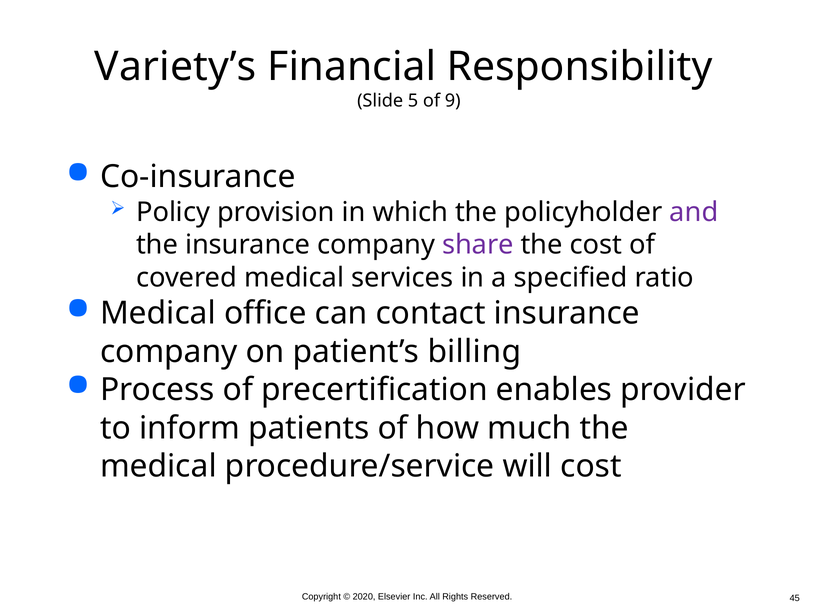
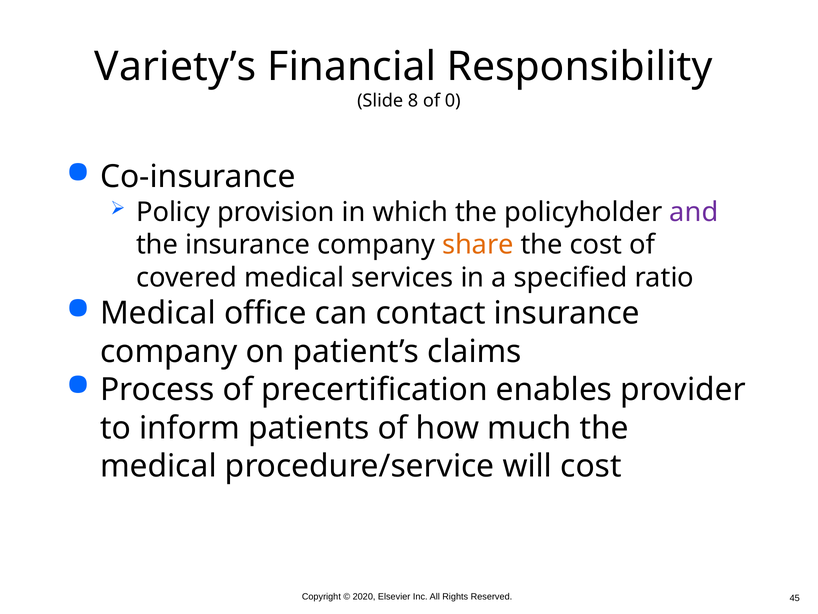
5: 5 -> 8 (413, 101)
9: 9 -> 0 (453, 101)
share colour: purple -> orange (478, 245)
billing: billing -> claims (474, 351)
